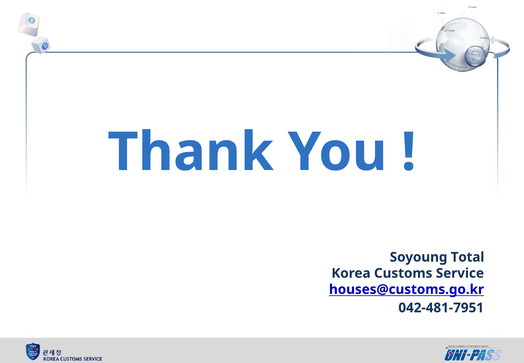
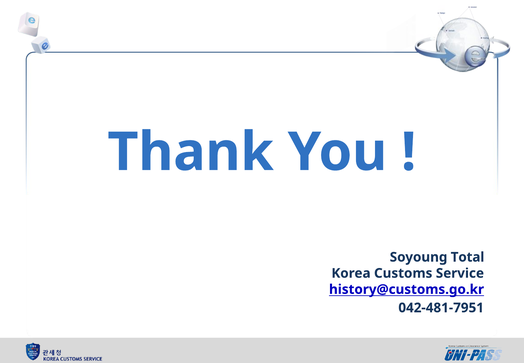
houses@customs.go.kr: houses@customs.go.kr -> history@customs.go.kr (407, 289)
